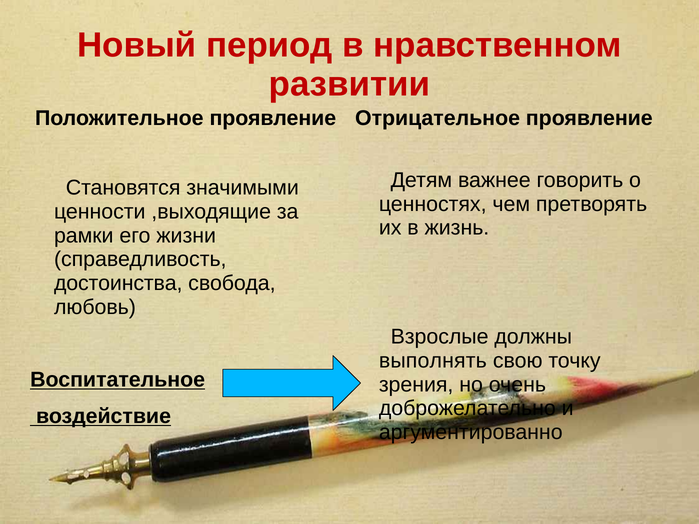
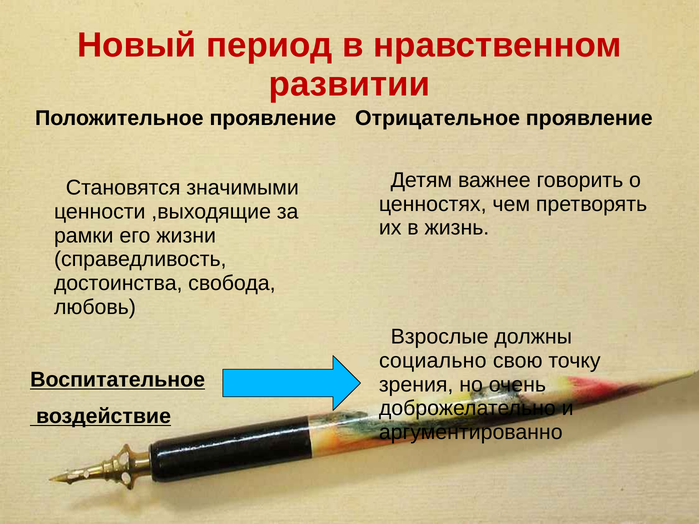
выполнять: выполнять -> социально (433, 361)
